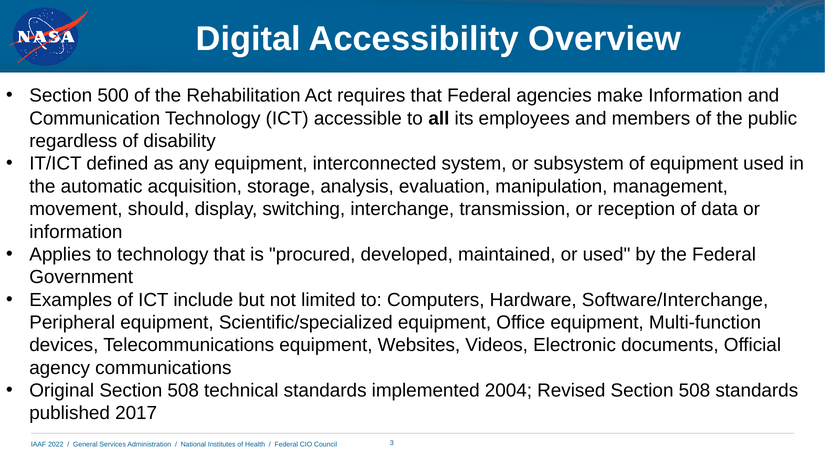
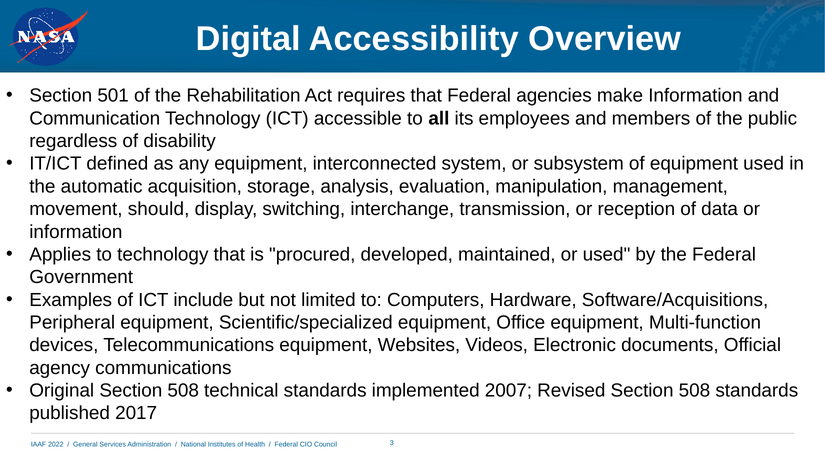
500: 500 -> 501 (113, 96)
Software/Interchange: Software/Interchange -> Software/Acquisitions (675, 300)
2004: 2004 -> 2007 (508, 391)
